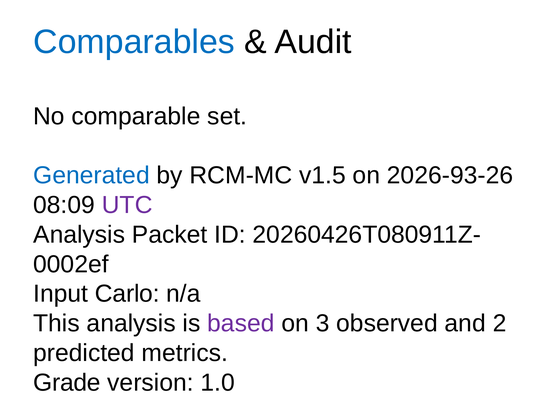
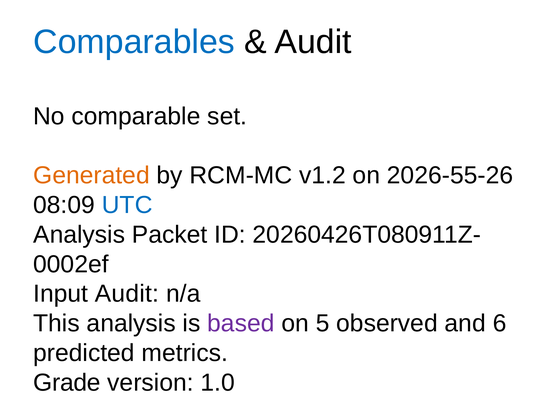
Generated colour: blue -> orange (91, 176)
v1.5: v1.5 -> v1.2 (322, 176)
2026-93-26: 2026-93-26 -> 2026-55-26 (450, 176)
UTC colour: purple -> blue (127, 205)
Input Carlo: Carlo -> Audit (127, 294)
3: 3 -> 5 (323, 324)
2: 2 -> 6 (500, 324)
